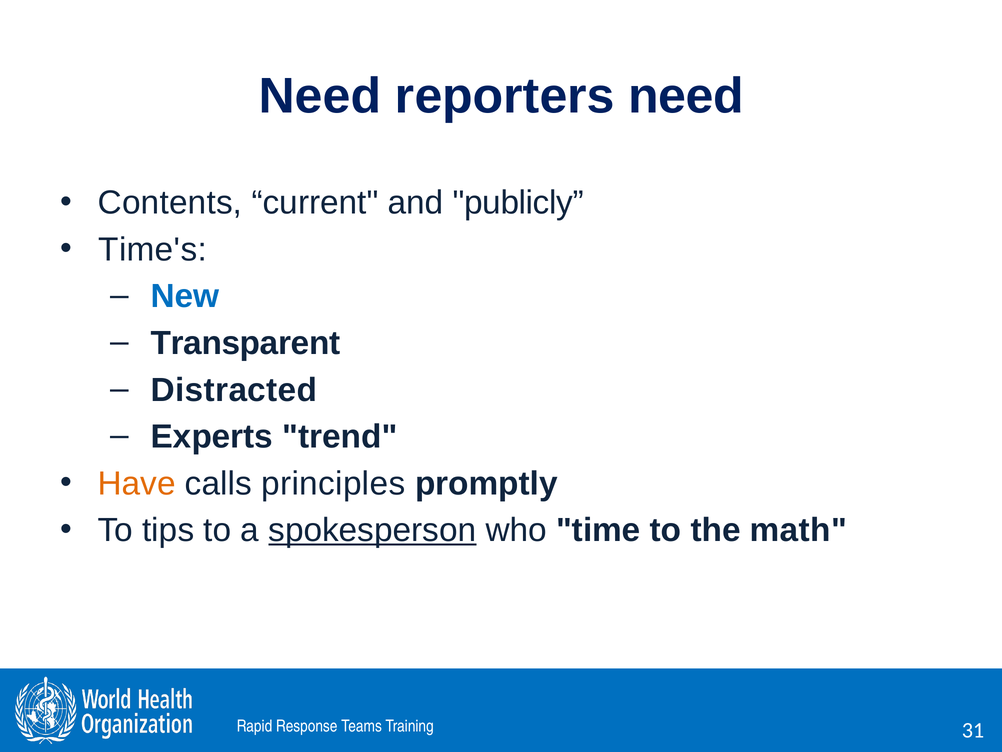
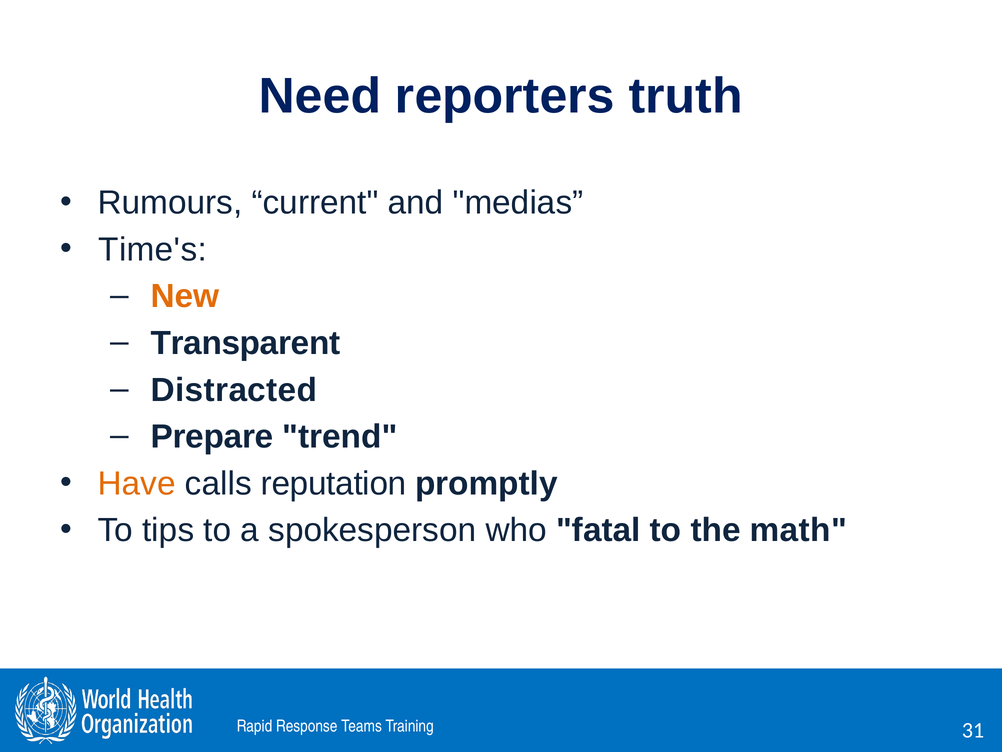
reporters need: need -> truth (686, 96)
Contents: Contents -> Rumours (170, 203)
publicly: publicly -> medias (518, 203)
New colour: blue -> orange (185, 296)
Experts: Experts -> Prepare (212, 436)
principles: principles -> reputation (334, 483)
spokesperson underline: present -> none (372, 530)
time: time -> fatal (598, 530)
